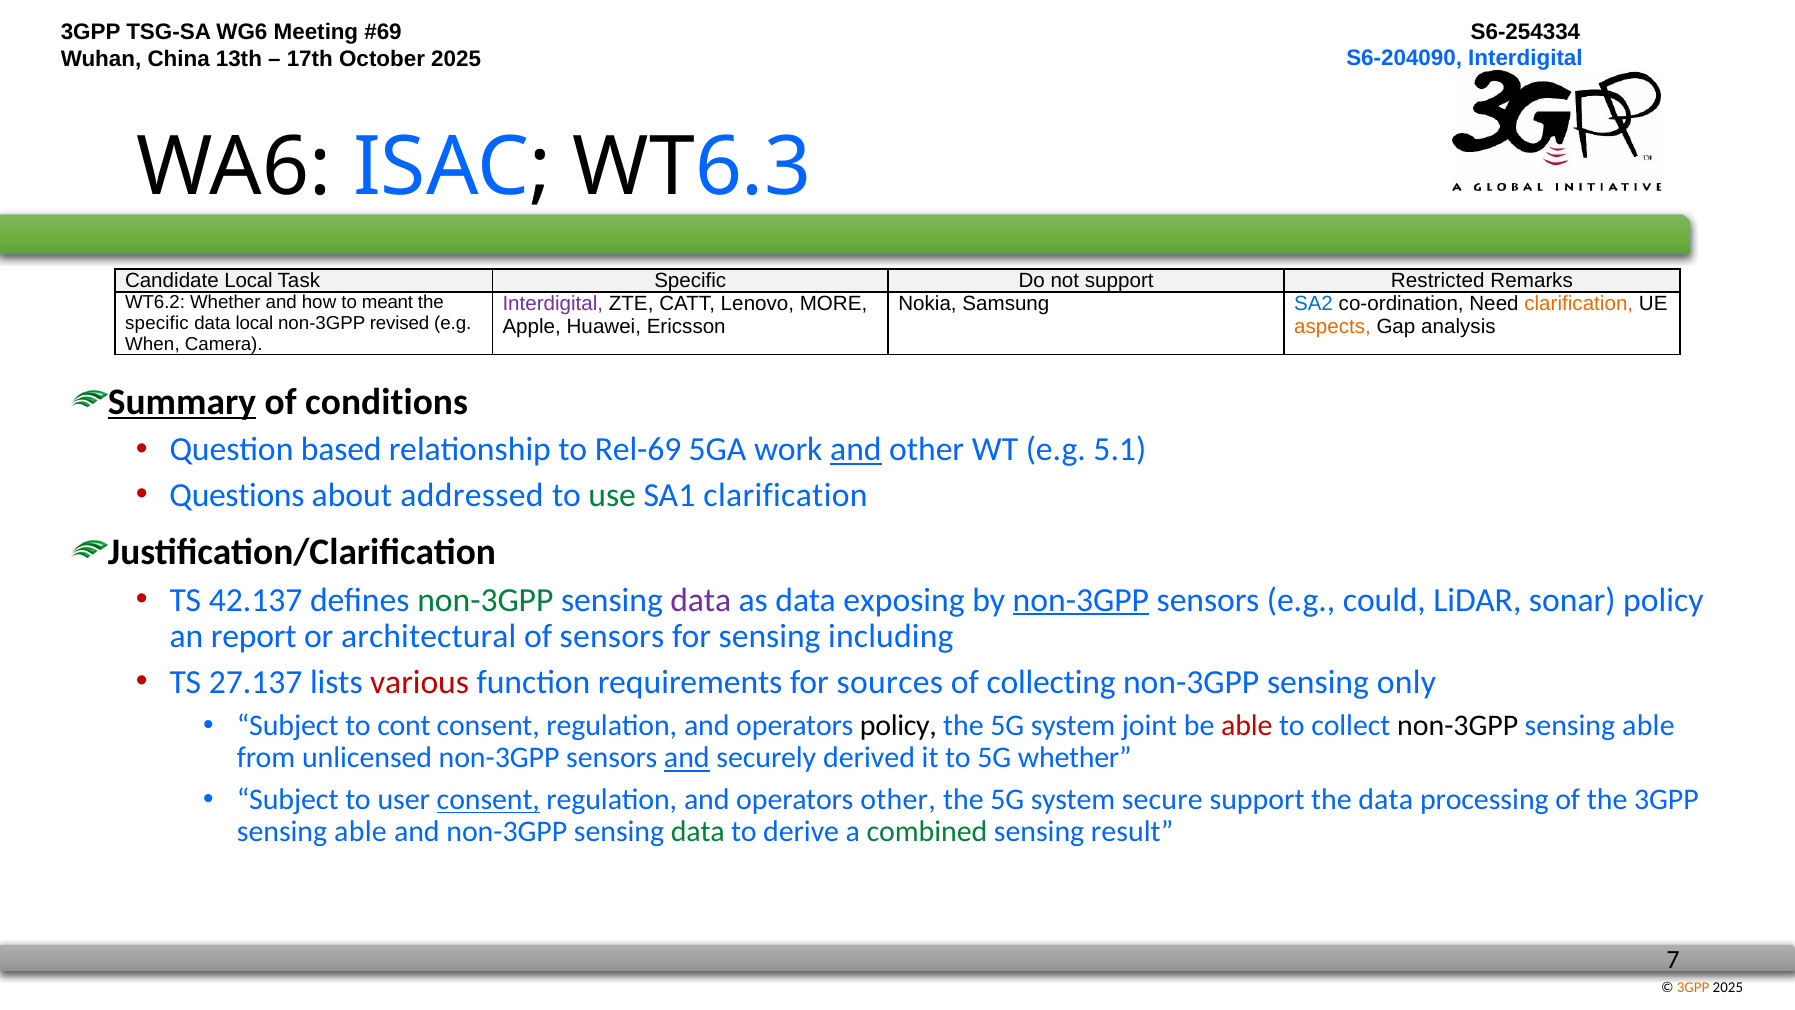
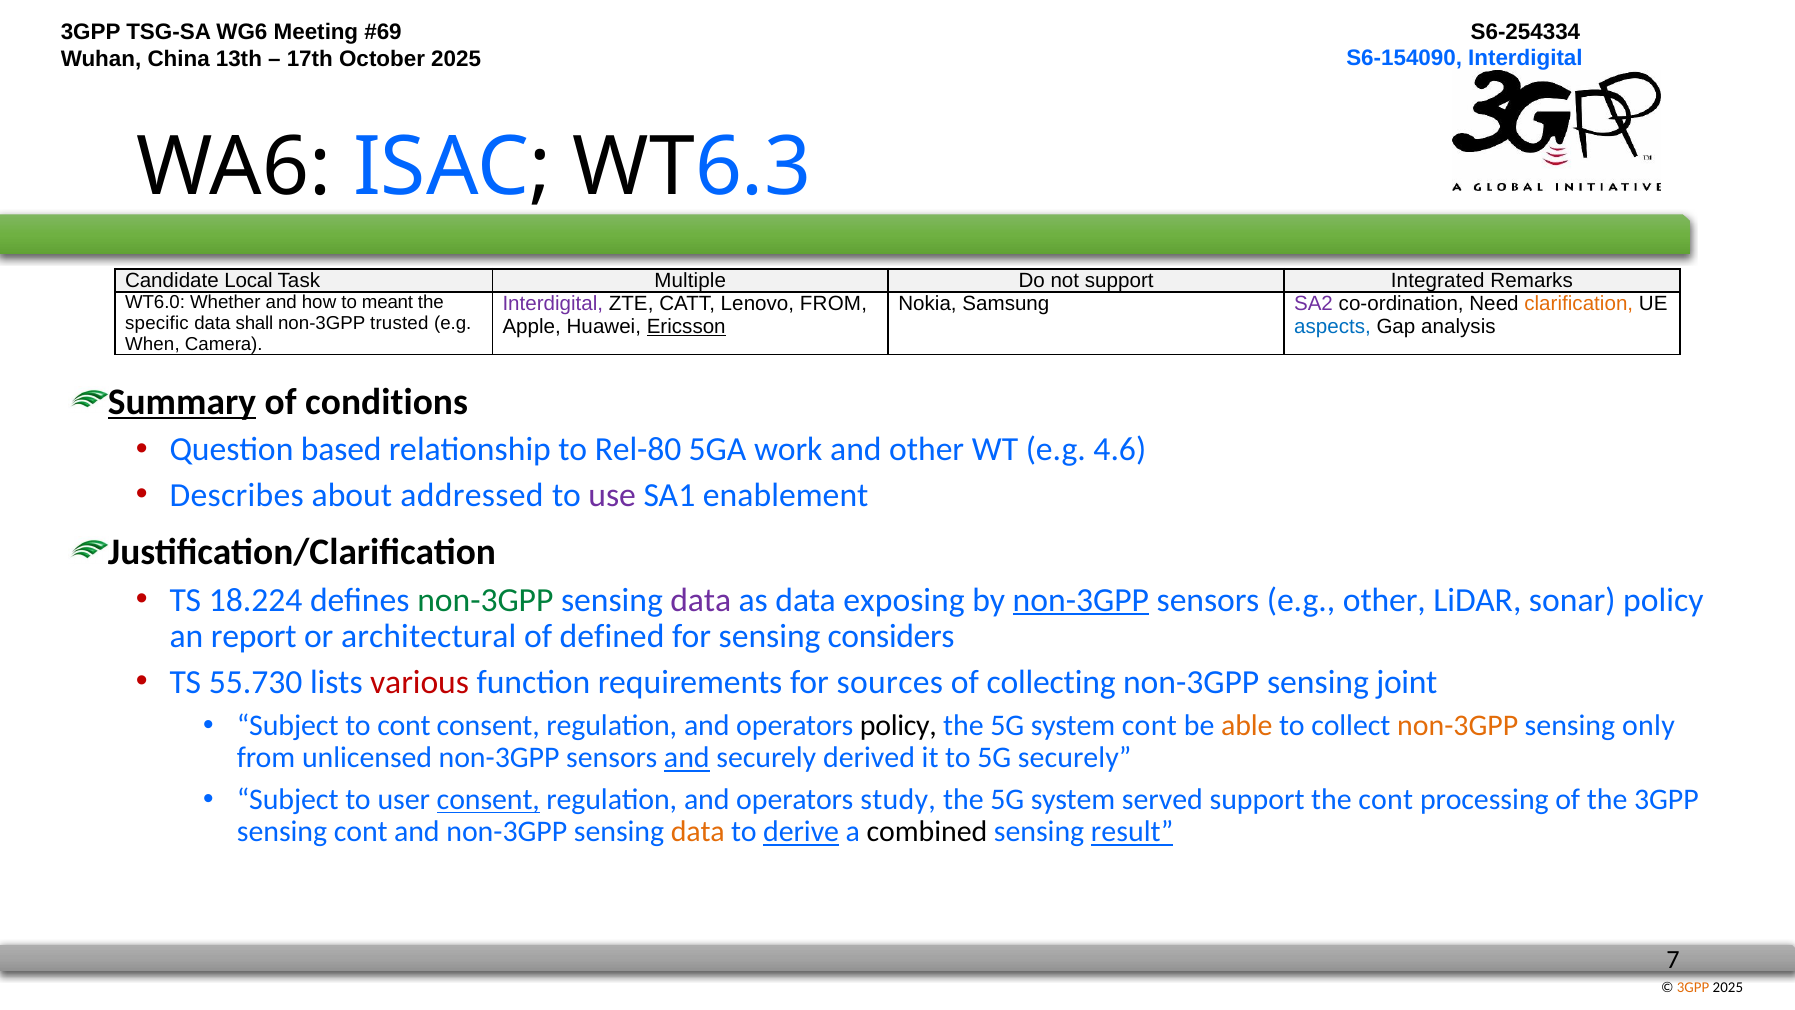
S6-204090: S6-204090 -> S6-154090 (1404, 58)
Task Specific: Specific -> Multiple (690, 280)
Restricted: Restricted -> Integrated (1438, 280)
WT6.2: WT6.2 -> WT6.0 (155, 302)
Lenovo MORE: MORE -> FROM (833, 303)
SA2 colour: blue -> purple (1314, 303)
data local: local -> shall (254, 323)
revised: revised -> trusted (399, 323)
Ericsson underline: none -> present (686, 326)
aspects colour: orange -> blue (1332, 326)
Rel-69: Rel-69 -> Rel-80 (638, 449)
and underline: present -> none (856, 449)
5.1: 5.1 -> 4.6 (1120, 449)
Questions: Questions -> Describes (237, 495)
use colour: green -> purple (612, 495)
SA1 clarification: clarification -> enablement (786, 495)
42.137: 42.137 -> 18.224 (256, 600)
e.g could: could -> other (1384, 600)
of sensors: sensors -> defined (612, 636)
including: including -> considers (891, 636)
27.137: 27.137 -> 55.730 (256, 682)
only: only -> joint (1407, 682)
system joint: joint -> cont (1149, 725)
able colour: red -> orange (1247, 725)
non-3GPP colour: black -> orange (1458, 725)
able: able -> only (1648, 725)
5G whether: whether -> securely (1075, 758)
operators other: other -> study (898, 799)
secure: secure -> served (1162, 799)
the data: data -> cont (1386, 799)
able: able -> cont (361, 832)
data colour: green -> orange (698, 832)
derive underline: none -> present (801, 832)
combined colour: green -> black (927, 832)
result underline: none -> present (1132, 832)
